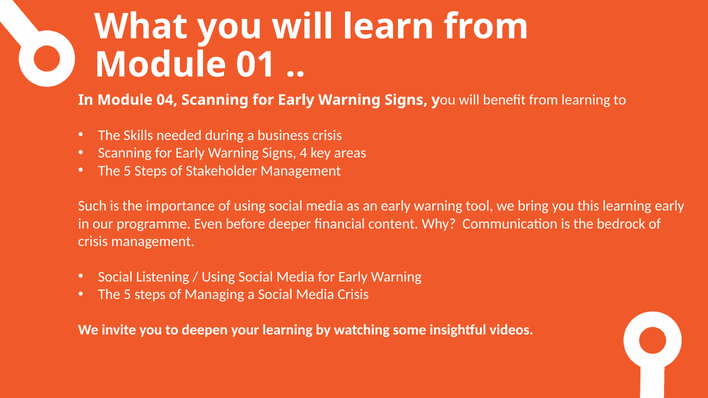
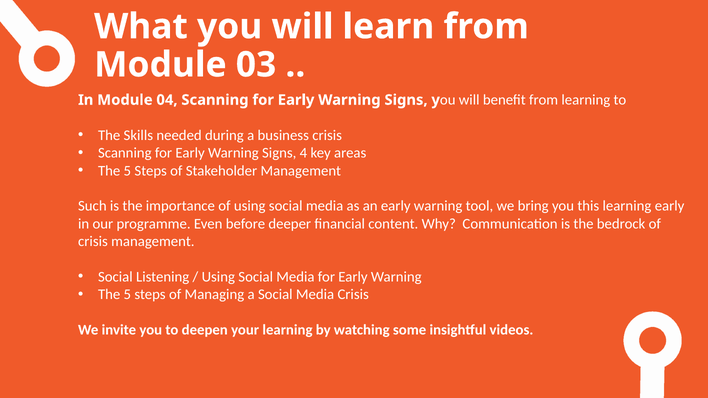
01: 01 -> 03 (256, 65)
